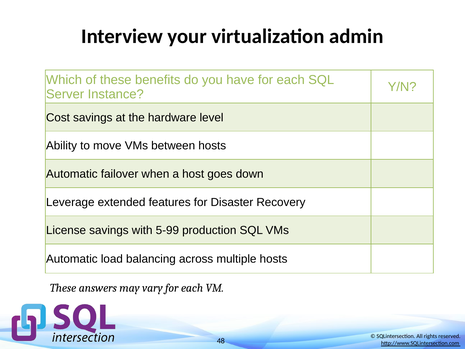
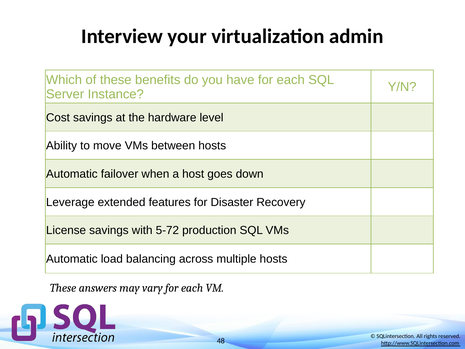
5-99: 5-99 -> 5-72 (167, 230)
